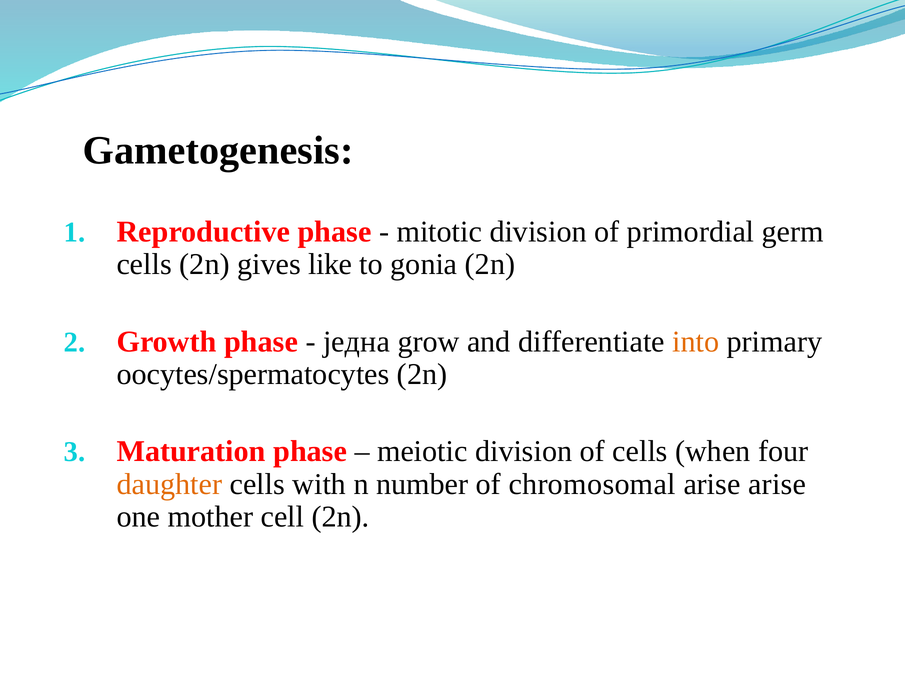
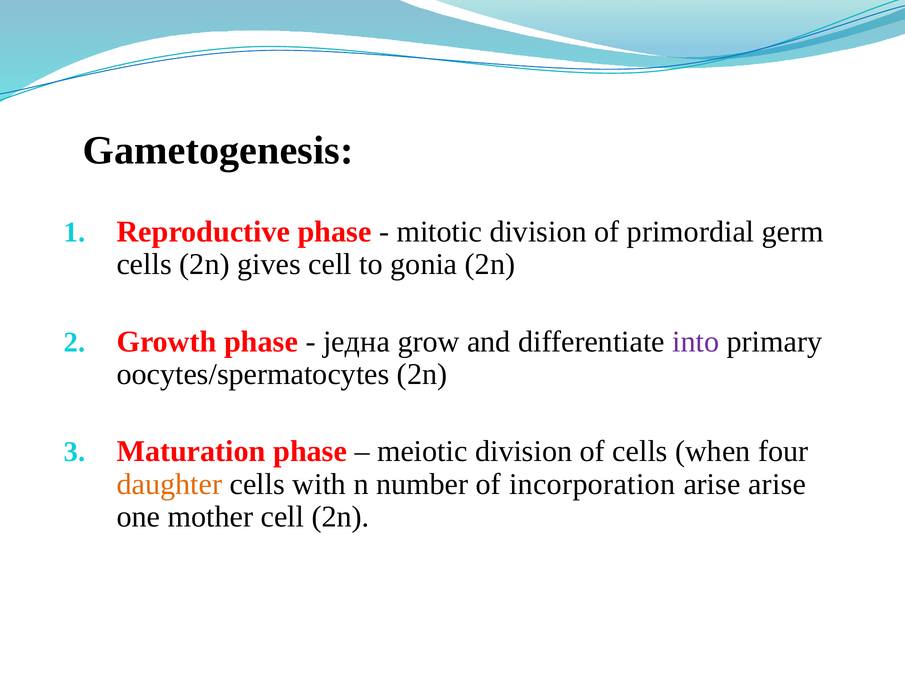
gives like: like -> cell (330, 264)
into colour: orange -> purple (696, 342)
chromosomal: chromosomal -> incorporation (592, 484)
